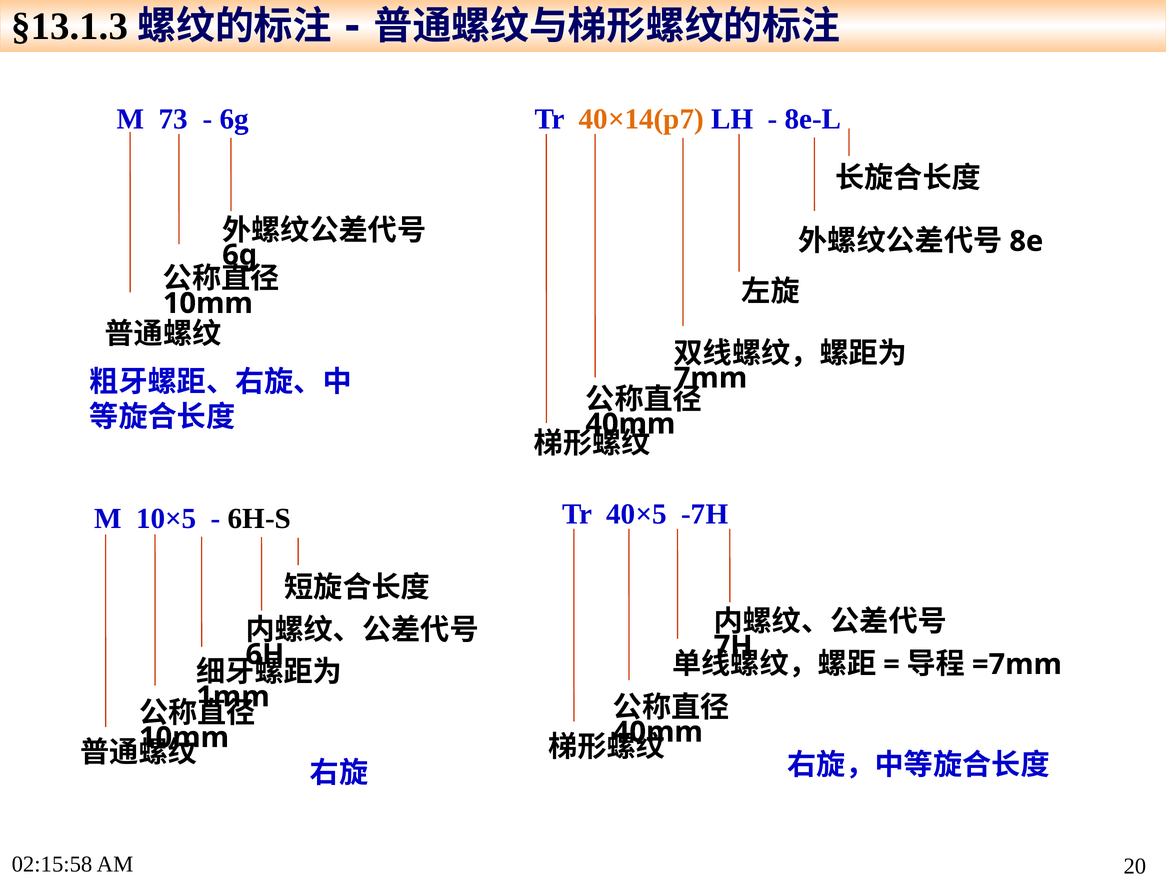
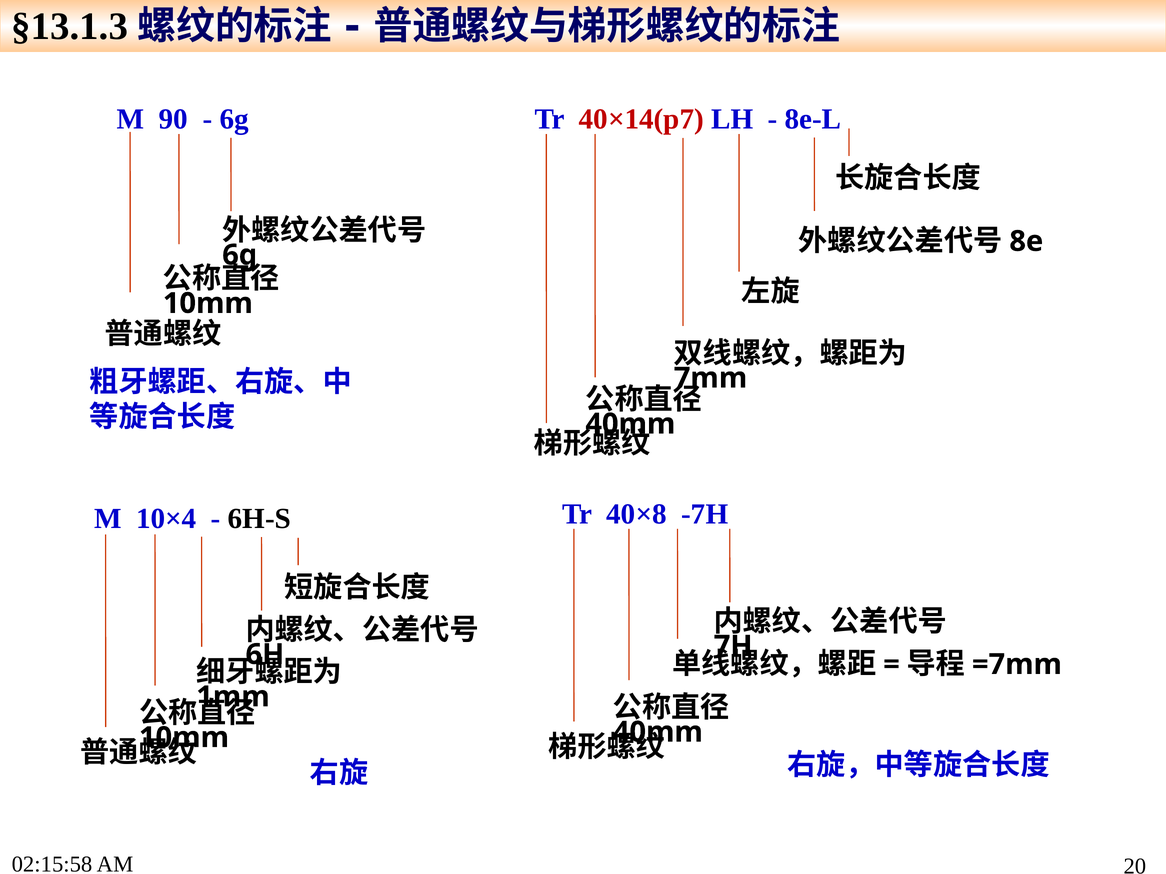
73: 73 -> 90 (173, 119)
40×14(p7 colour: orange -> red (641, 119)
40×5: 40×5 -> 40×8 (637, 515)
10×5: 10×5 -> 10×4 (166, 519)
